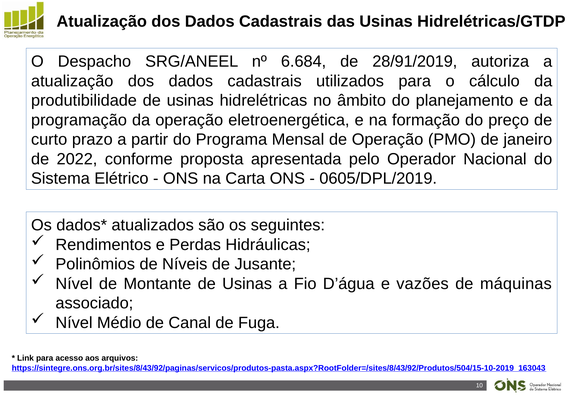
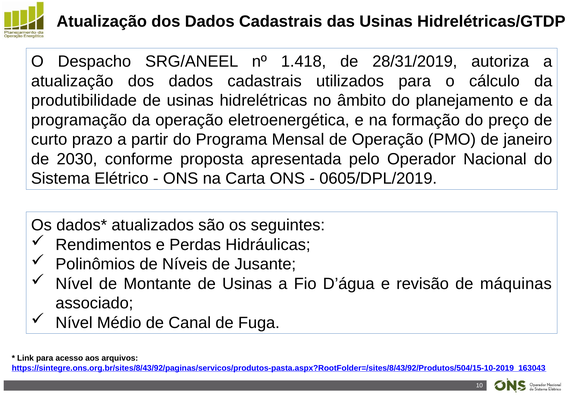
6.684: 6.684 -> 1.418 (304, 62)
28/91/2019: 28/91/2019 -> 28/31/2019 (415, 62)
2022: 2022 -> 2030 (77, 159)
vazões: vazões -> revisão (423, 284)
